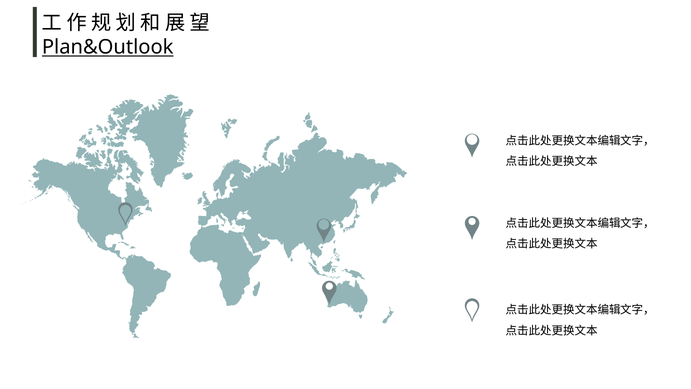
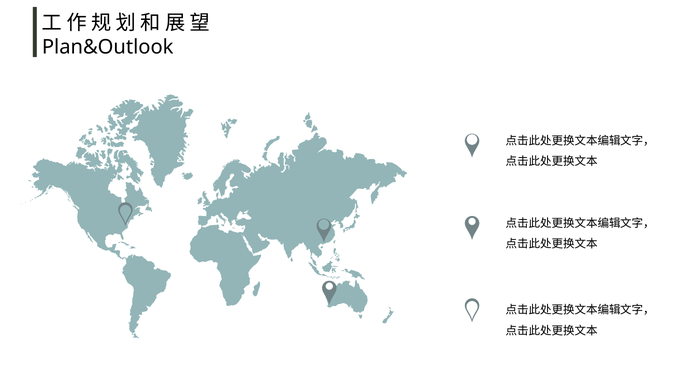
Plan&Outlook underline: present -> none (108, 47)
